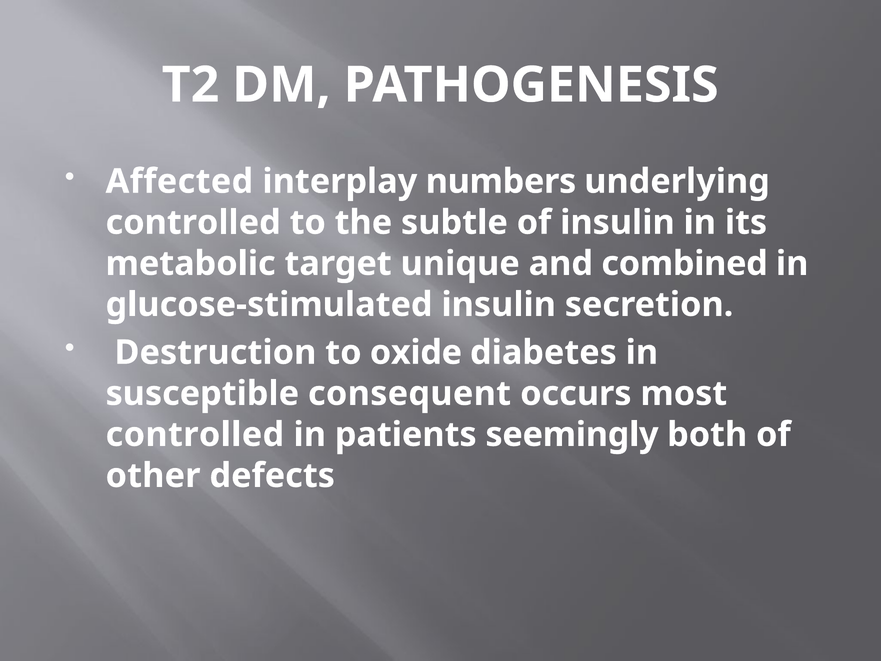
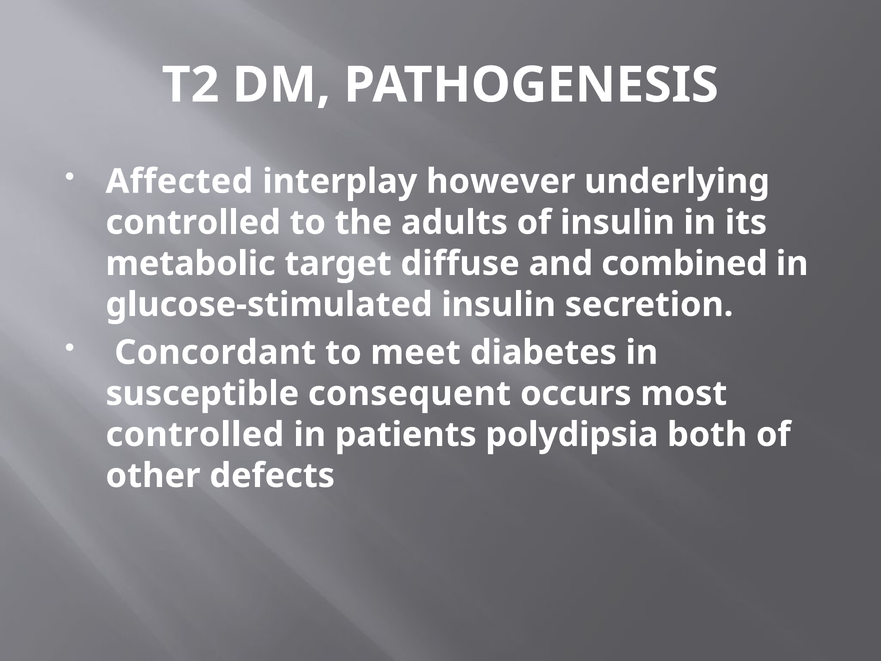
numbers: numbers -> however (501, 181)
subtle: subtle -> adults (454, 222)
unique: unique -> diffuse (460, 263)
Destruction: Destruction -> Concordant (215, 352)
oxide: oxide -> meet (416, 352)
seemingly: seemingly -> polydipsia (572, 434)
